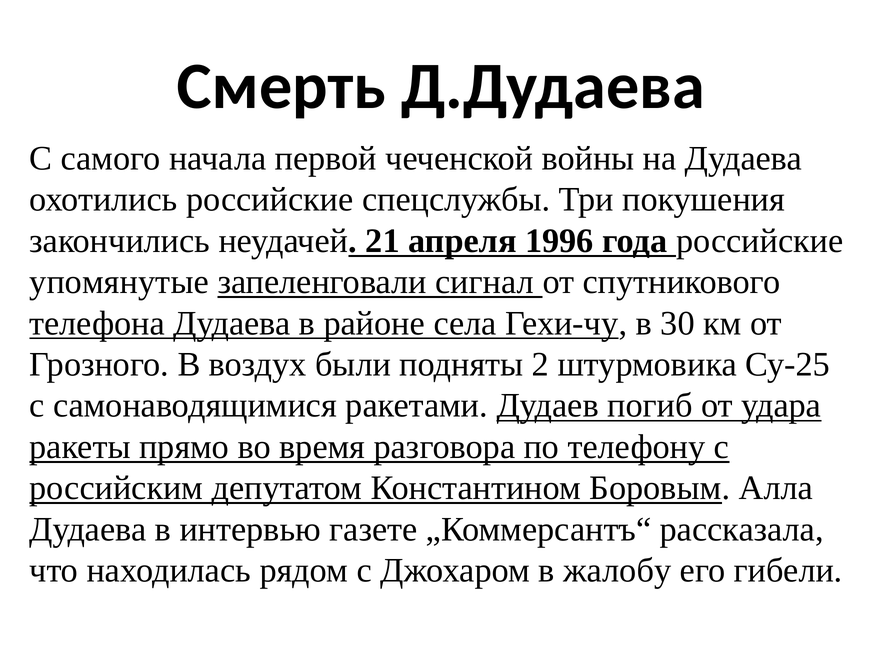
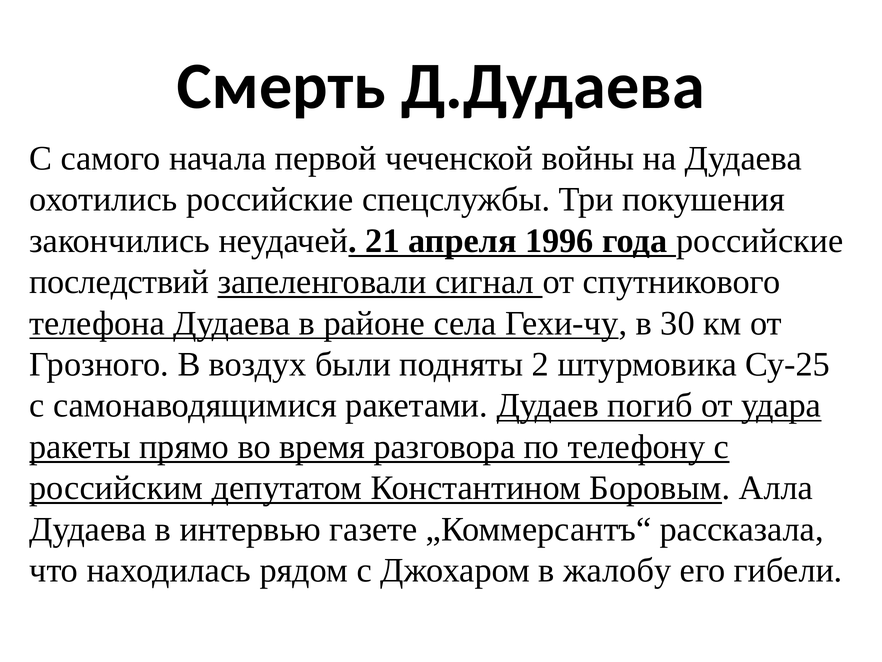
упомянутые: упомянутые -> последствий (119, 282)
